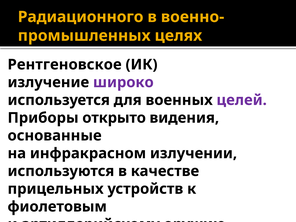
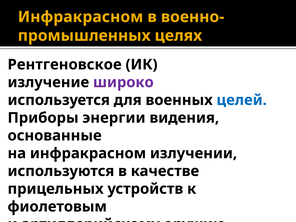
Радиационного: Радиационного -> Инфракрасном (81, 17)
целей colour: purple -> blue (242, 100)
открыто: открыто -> энергии (114, 118)
